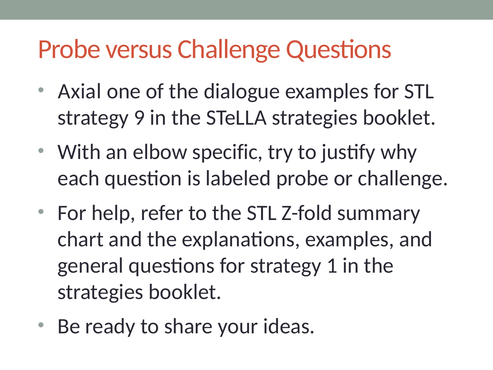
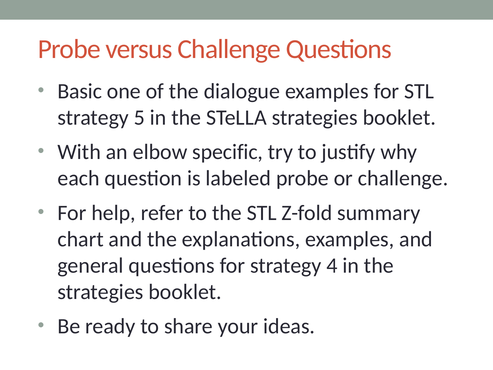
Axial: Axial -> Basic (80, 91)
9: 9 -> 5 (139, 117)
1: 1 -> 4 (332, 265)
